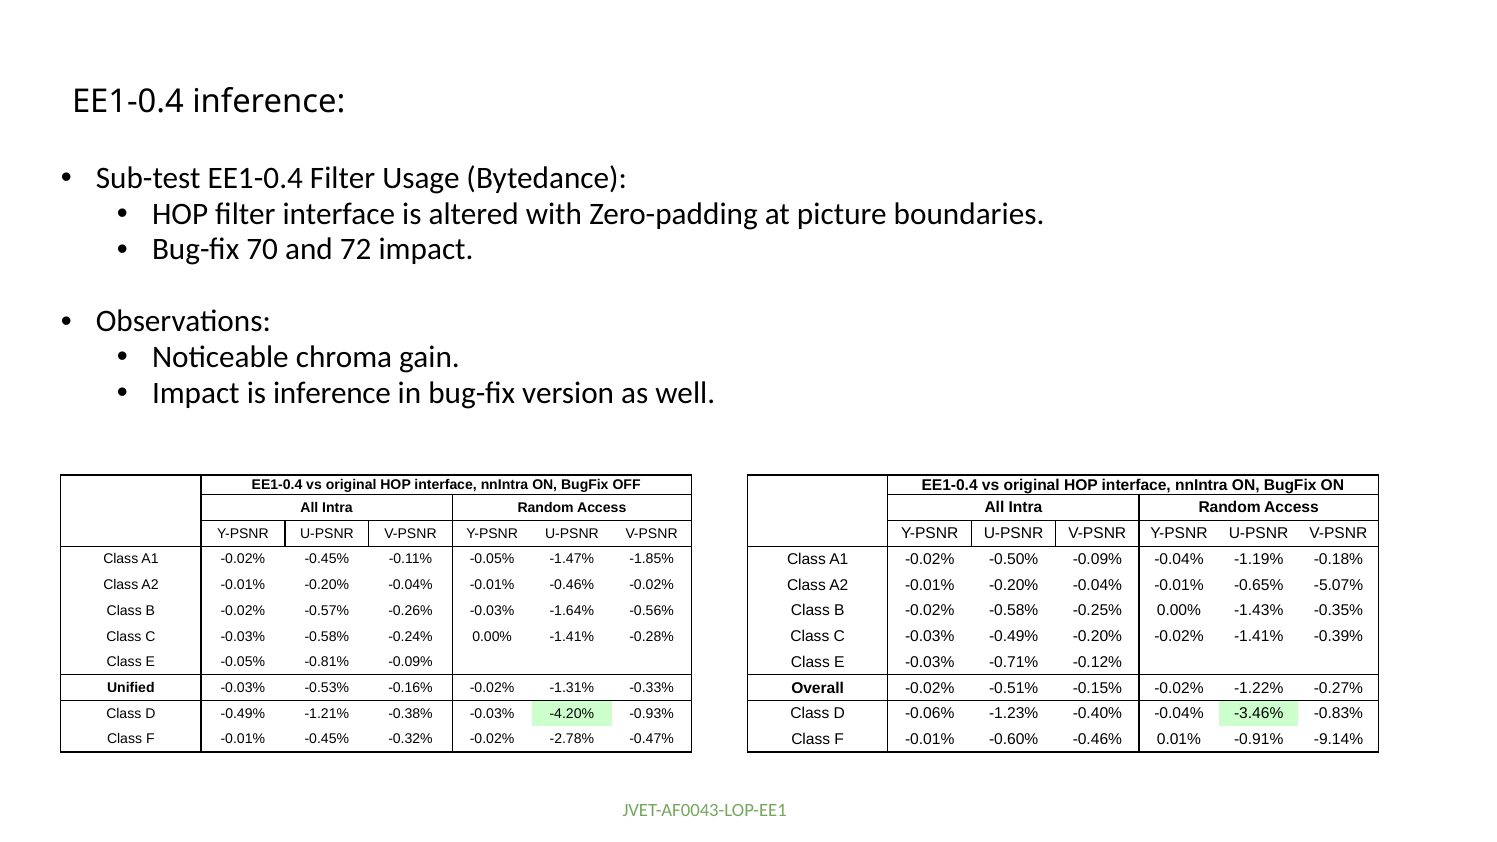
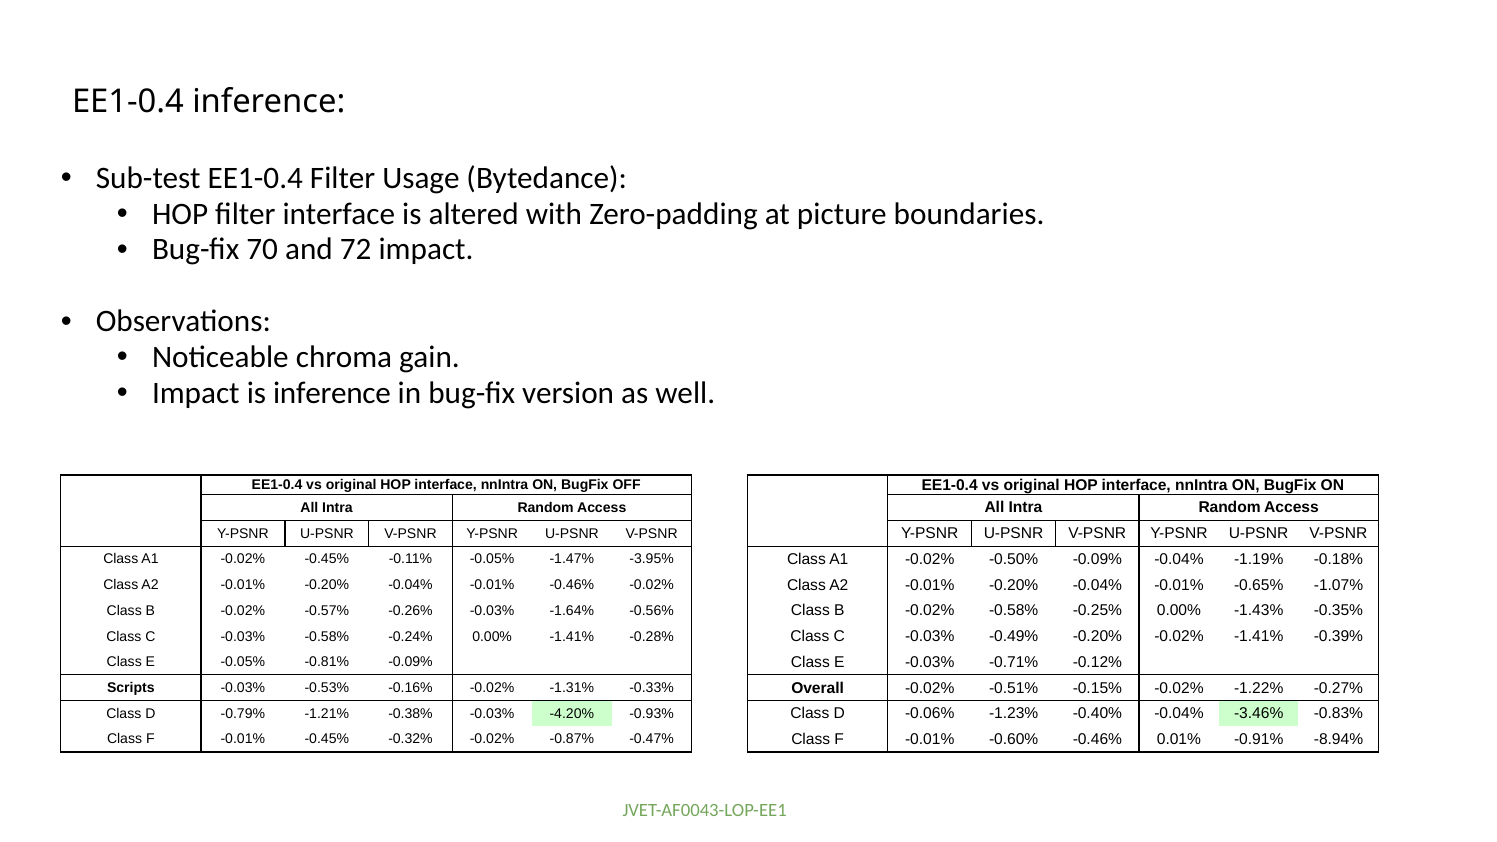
-1.85%: -1.85% -> -3.95% (652, 559)
-5.07%: -5.07% -> -1.07% (1339, 585)
Unified: Unified -> Scripts (131, 688)
D -0.49%: -0.49% -> -0.79% (243, 714)
-9.14%: -9.14% -> -8.94% (1339, 739)
-2.78%: -2.78% -> -0.87% (572, 739)
